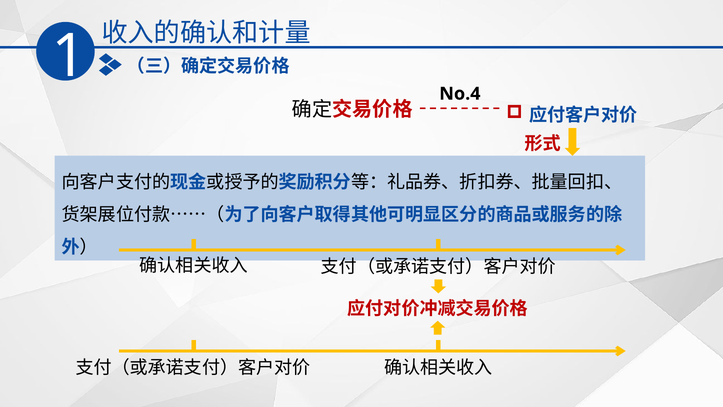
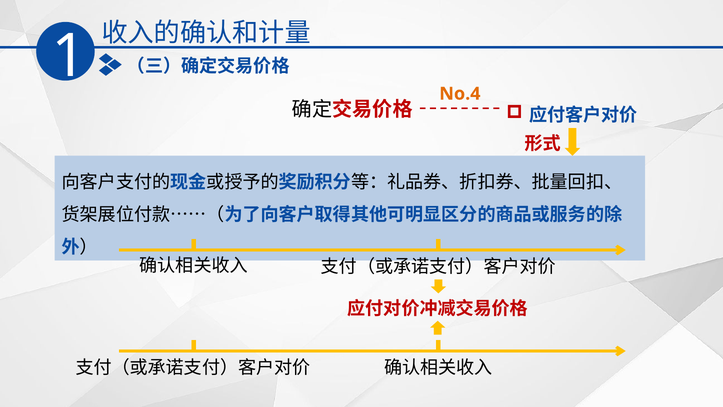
No.4 colour: black -> orange (460, 94)
